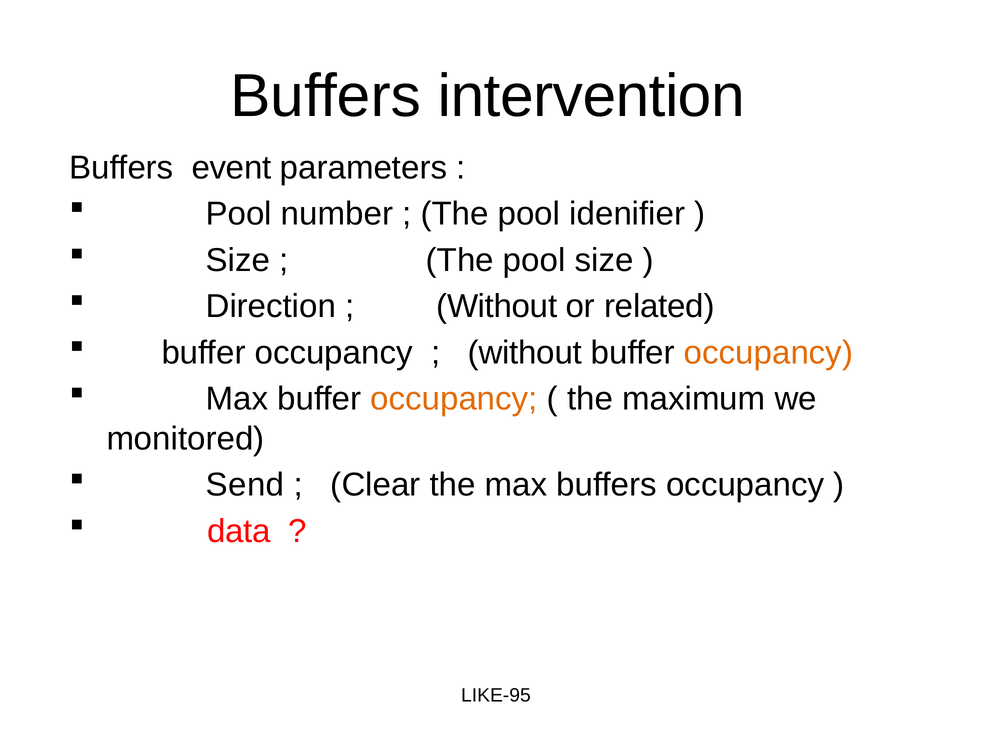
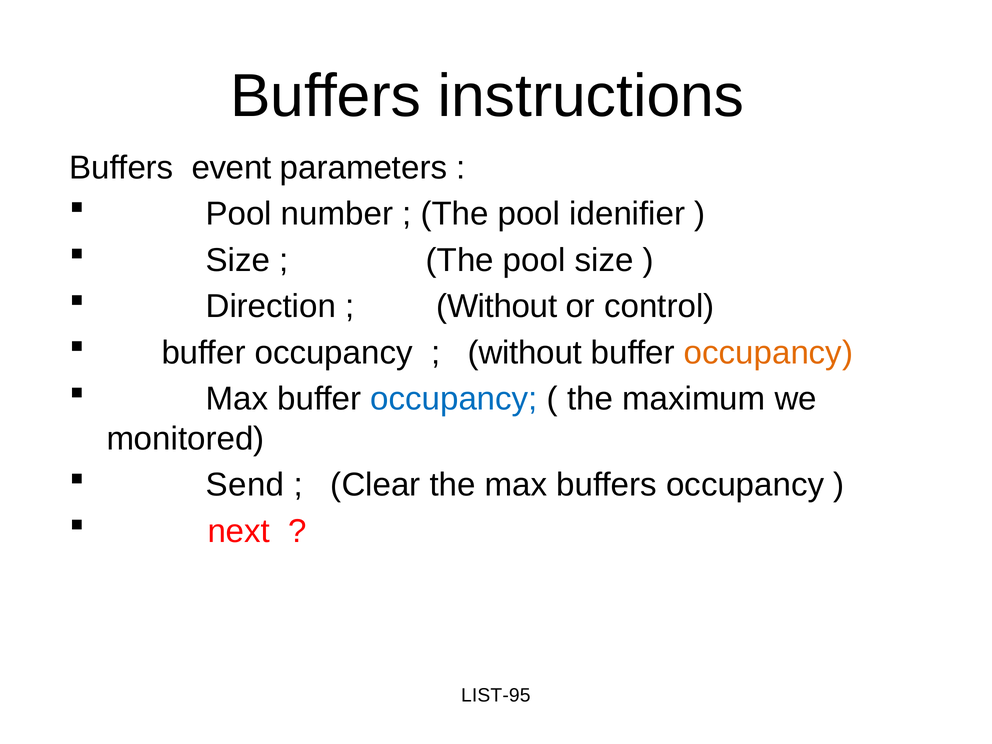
intervention: intervention -> instructions (591, 96)
related: related -> control (659, 306)
occupancy colour: orange -> blue (454, 399)
data: data -> next (239, 531)
LIKE-95: LIKE-95 -> LIST-95 (496, 695)
